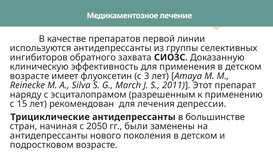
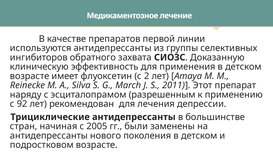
3: 3 -> 2 (147, 76)
15: 15 -> 92 (22, 104)
2050: 2050 -> 2005 (97, 126)
